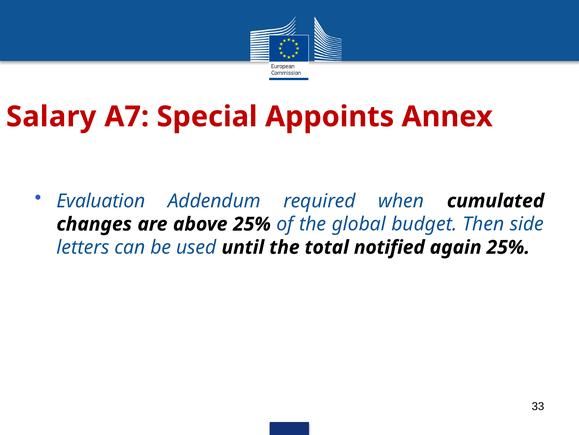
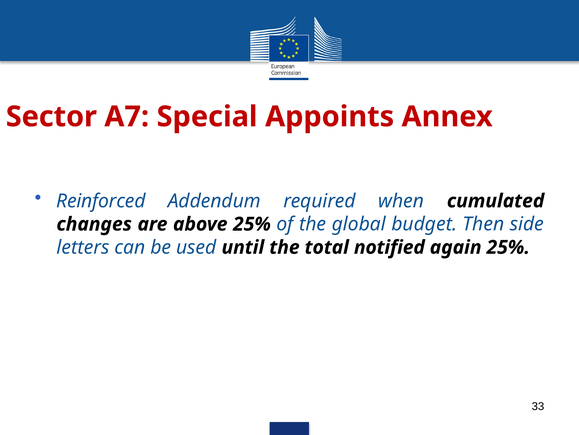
Salary: Salary -> Sector (51, 117)
Evaluation: Evaluation -> Reinforced (101, 201)
